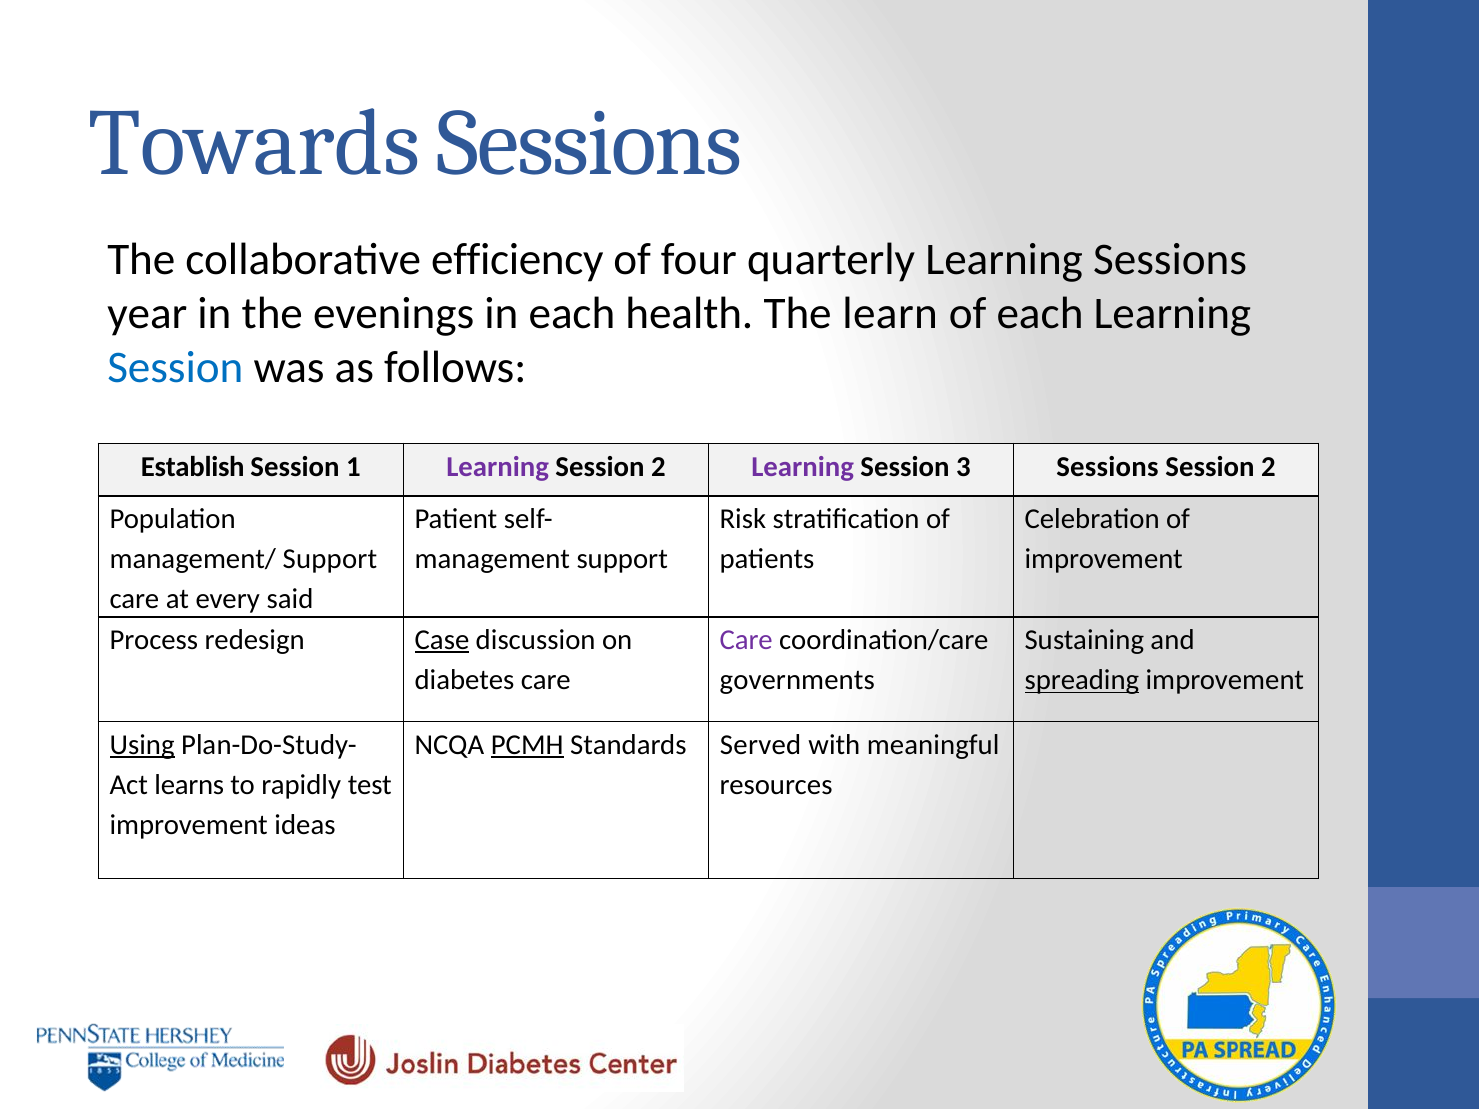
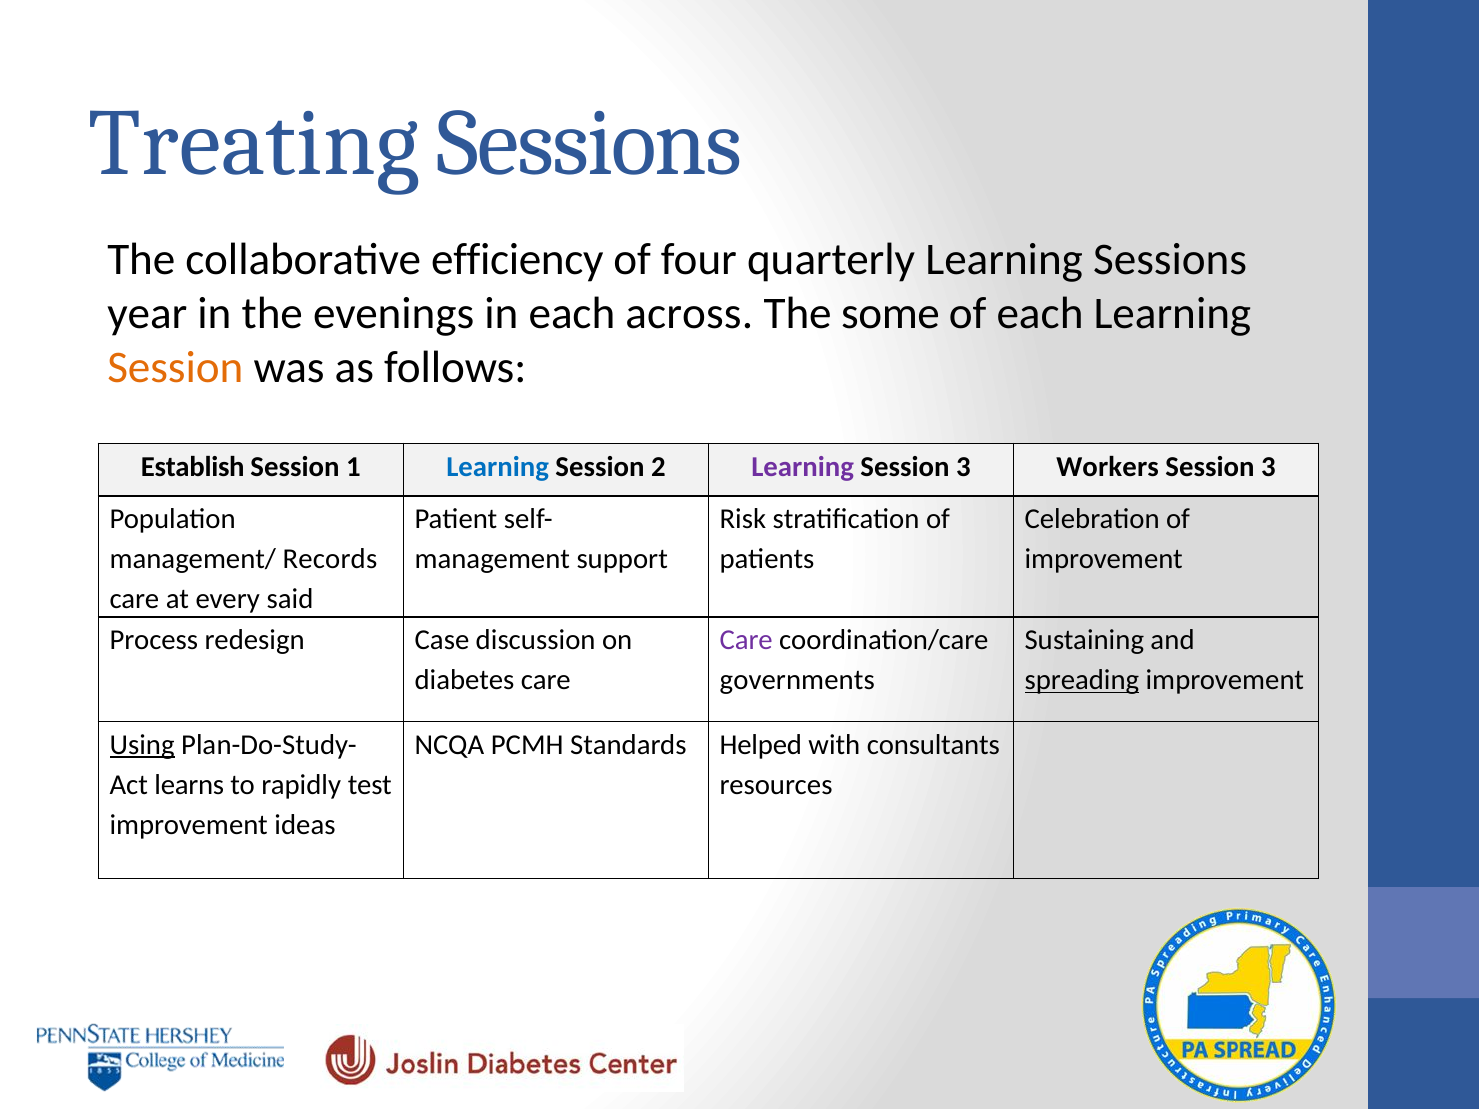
Towards: Towards -> Treating (254, 143)
health: health -> across (689, 314)
learn: learn -> some (891, 314)
Session colour: blue -> orange (175, 368)
Learning colour: purple -> blue (498, 467)
3 Sessions: Sessions -> Workers (1108, 467)
2: 2 -> 3 (1268, 467)
management/ Support: Support -> Records (330, 559)
Case underline: present -> none (442, 640)
PCMH underline: present -> none (527, 745)
Served: Served -> Helped (761, 745)
meaningful: meaningful -> consultants (933, 745)
